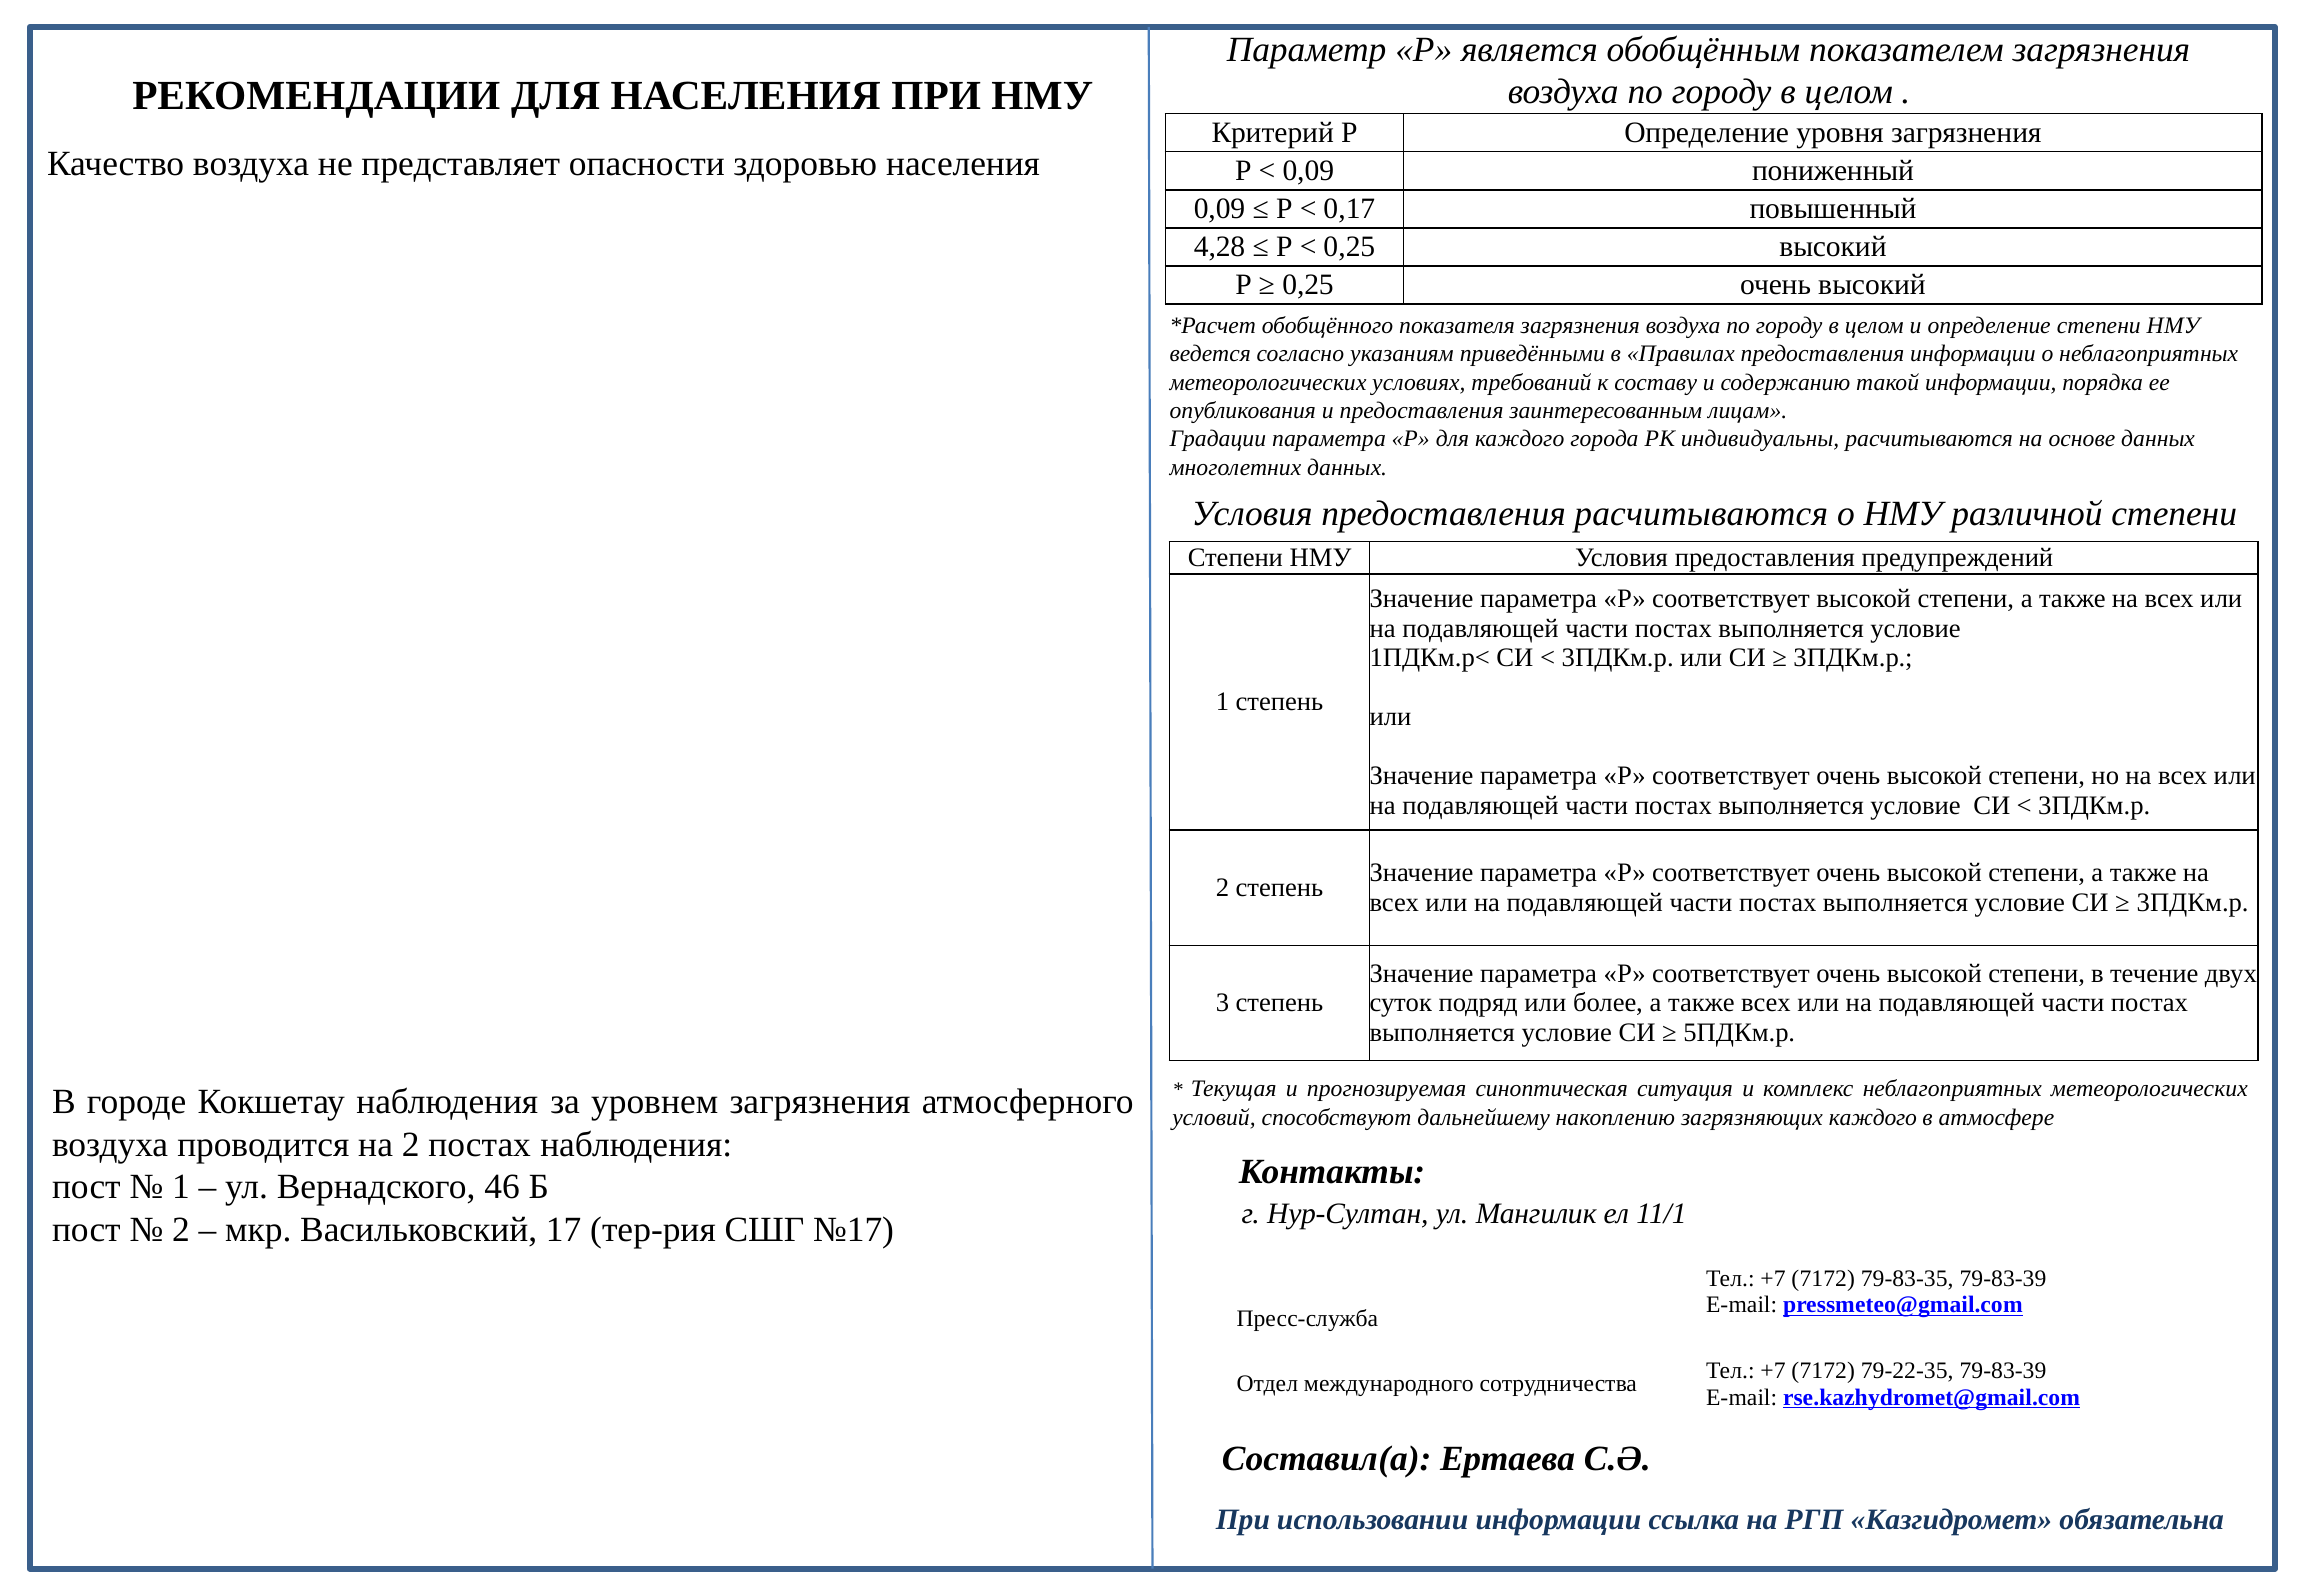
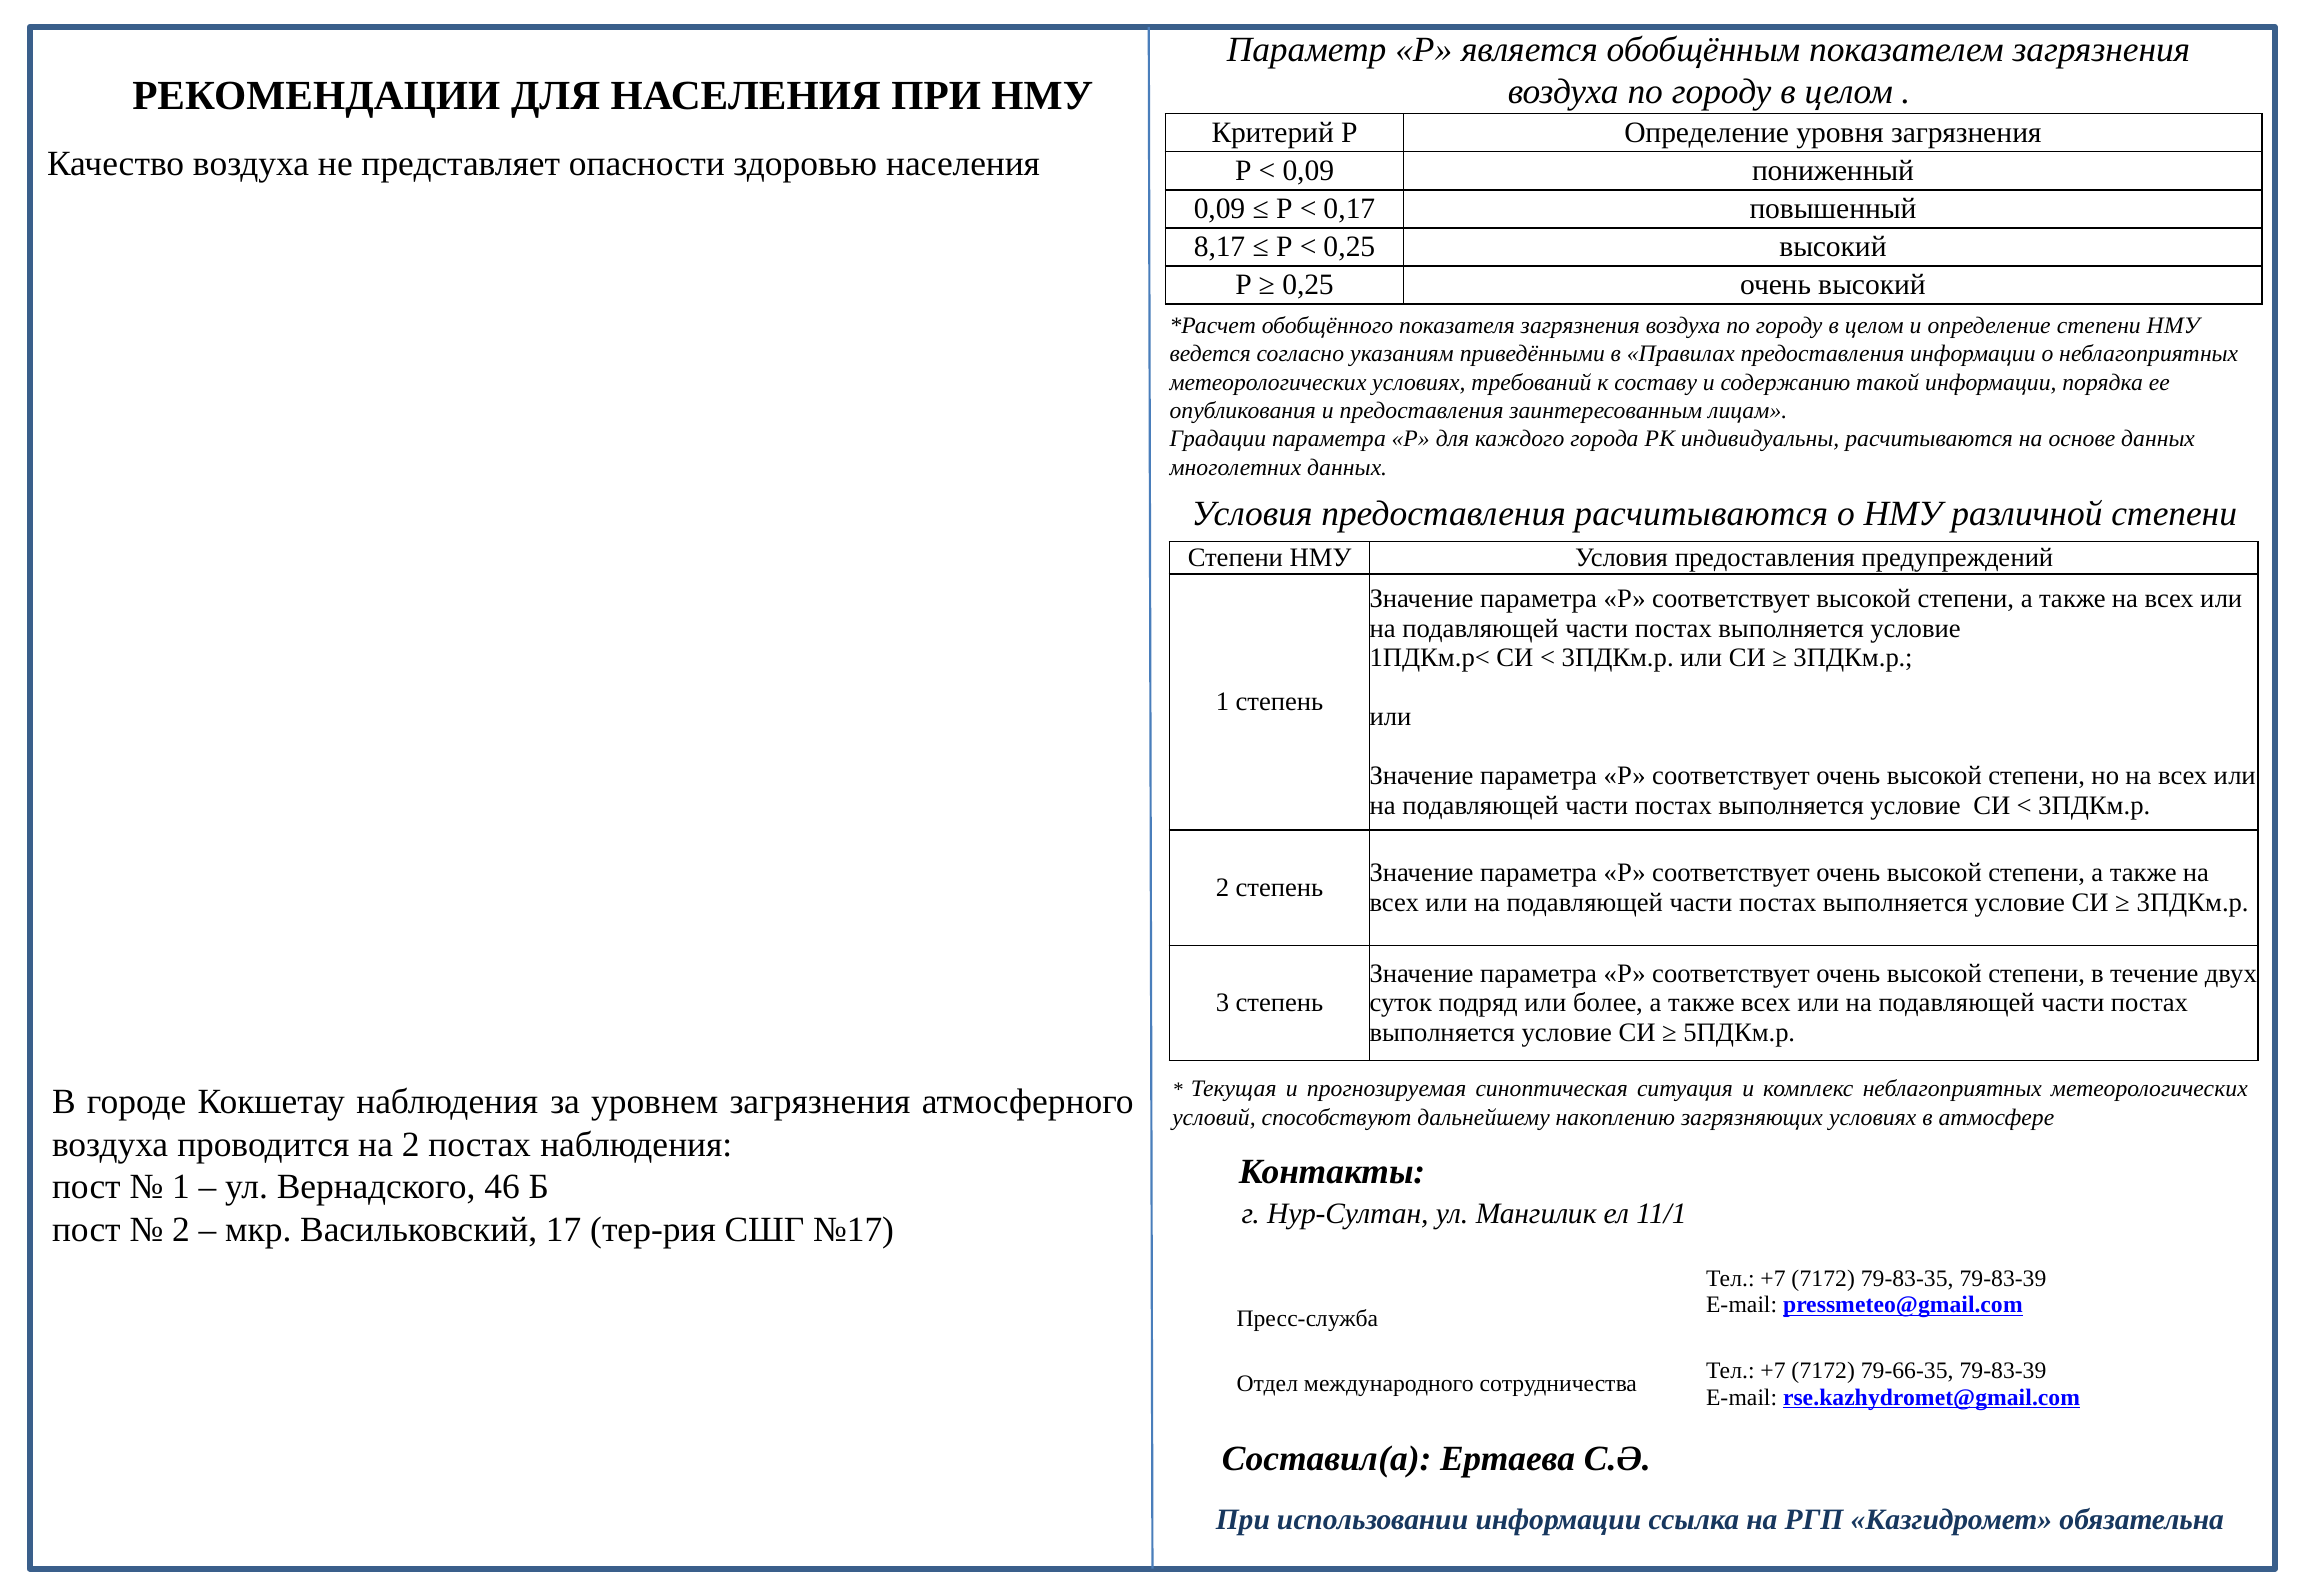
4,28: 4,28 -> 8,17 (1220, 247)
загрязняющих каждого: каждого -> условиях (1873, 1117)
79-22-35: 79-22-35 -> 79-66-35 (1907, 1371)
